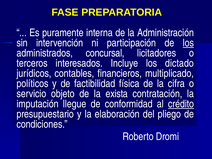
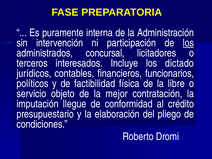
multiplicado: multiplicado -> funcionarios (170, 73)
cifra: cifra -> libre (176, 84)
exista: exista -> mejor (117, 94)
crédito underline: present -> none (181, 104)
